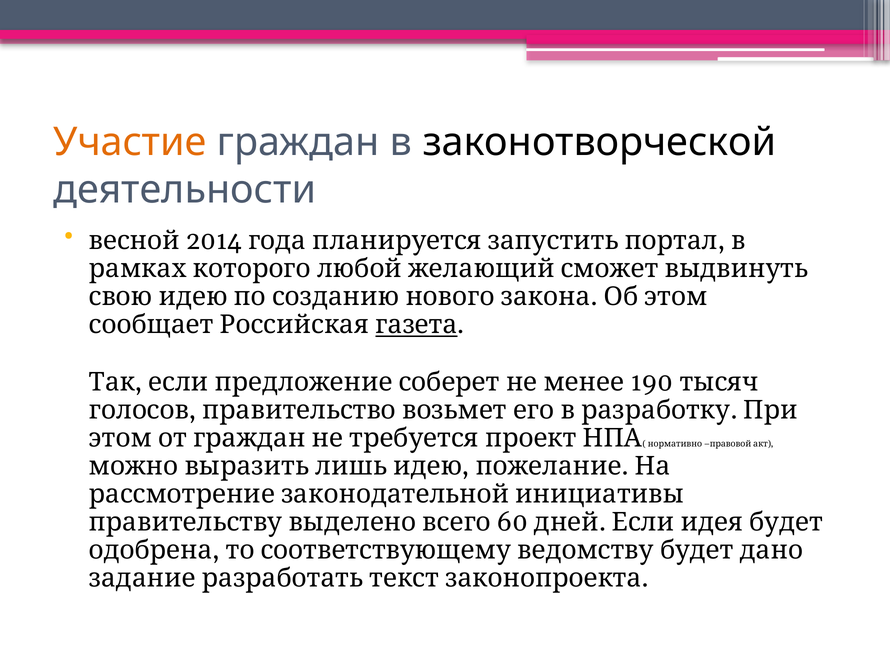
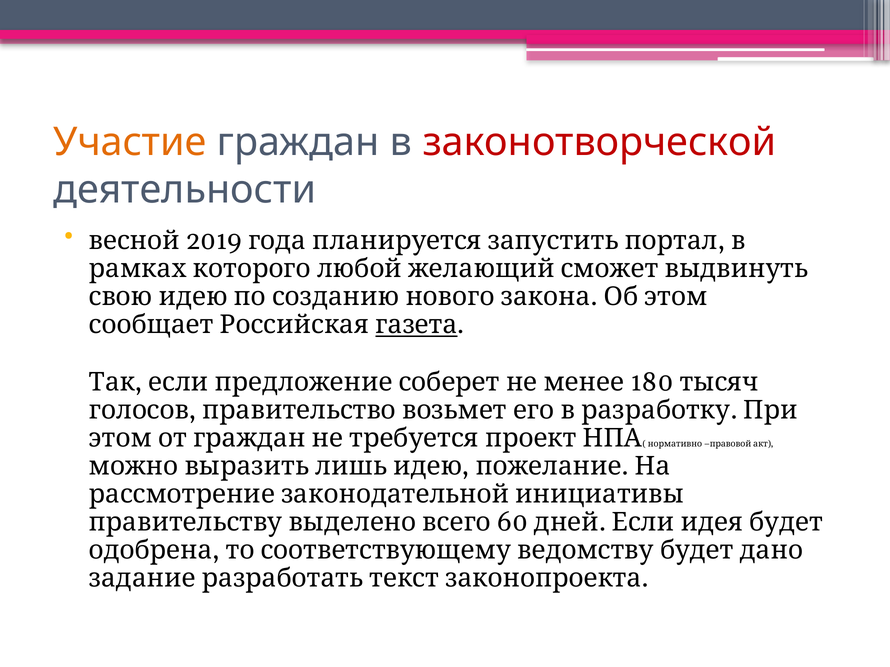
законотворческой colour: black -> red (599, 142)
2014: 2014 -> 2019 (214, 241)
190: 190 -> 180 (652, 382)
